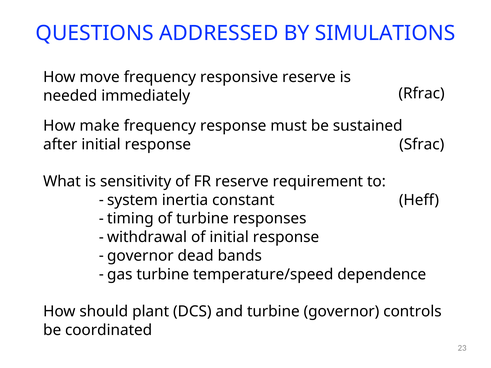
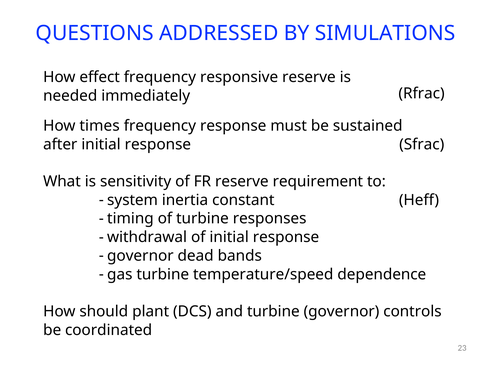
move: move -> effect (100, 77)
make: make -> times (100, 126)
